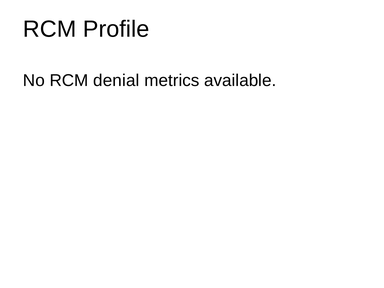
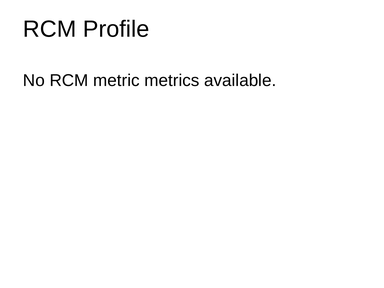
denial: denial -> metric (116, 81)
